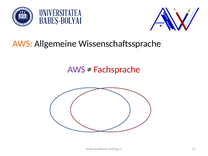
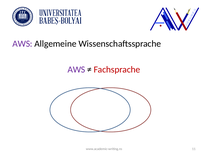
AWS colour: orange -> purple (22, 44)
